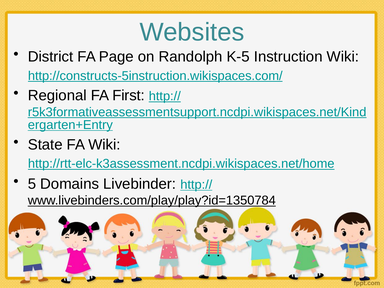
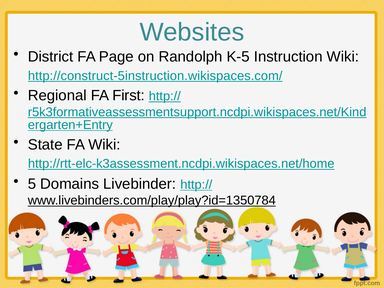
http://constructs-5instruction.wikispaces.com/: http://constructs-5instruction.wikispaces.com/ -> http://construct-5instruction.wikispaces.com/ (155, 76)
